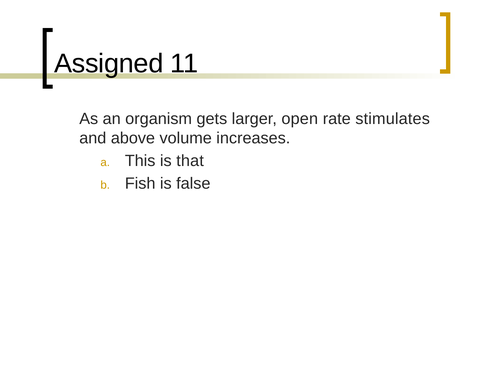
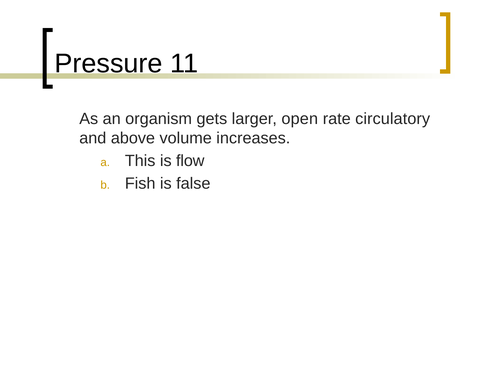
Assigned: Assigned -> Pressure (109, 64)
stimulates: stimulates -> circulatory (393, 119)
that: that -> flow (190, 161)
